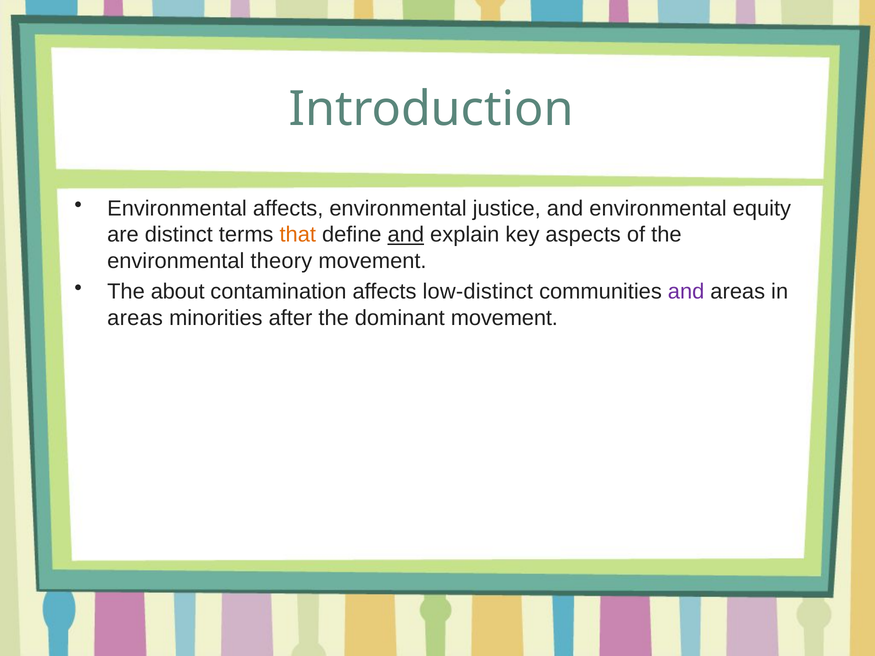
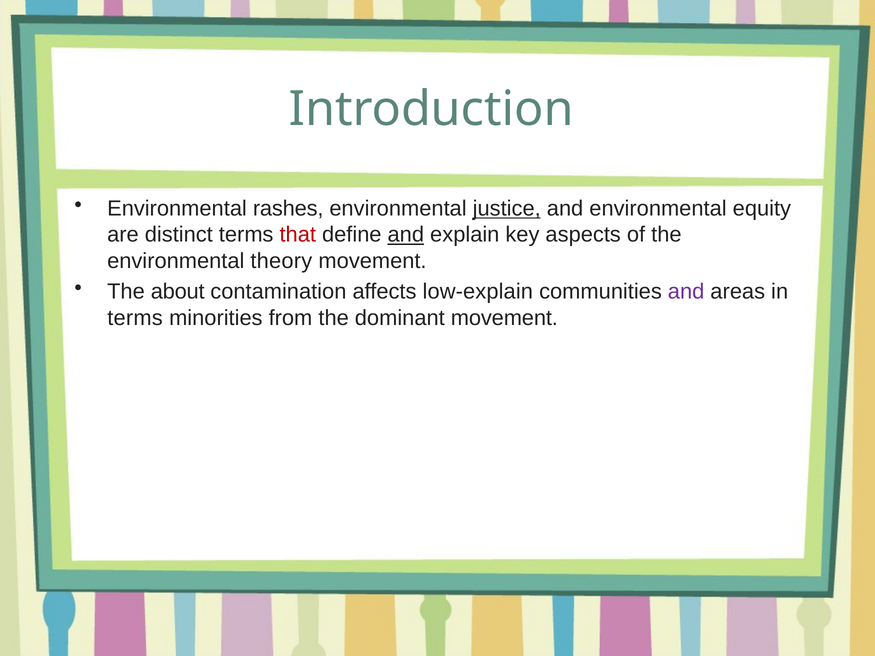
Environmental affects: affects -> rashes (288, 209)
justice underline: none -> present (507, 209)
that colour: orange -> red (298, 235)
low-distinct: low-distinct -> low-explain (478, 292)
areas: areas -> terms (135, 318)
after: after -> from (290, 318)
